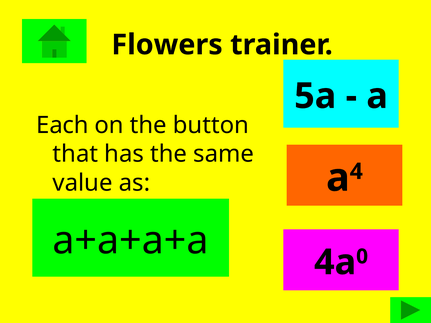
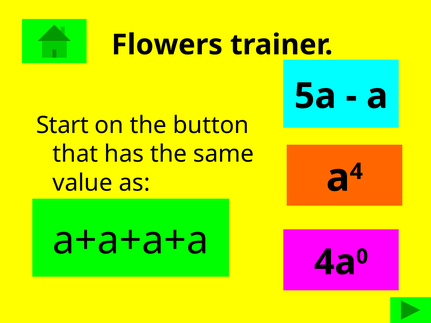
Each: Each -> Start (62, 125)
